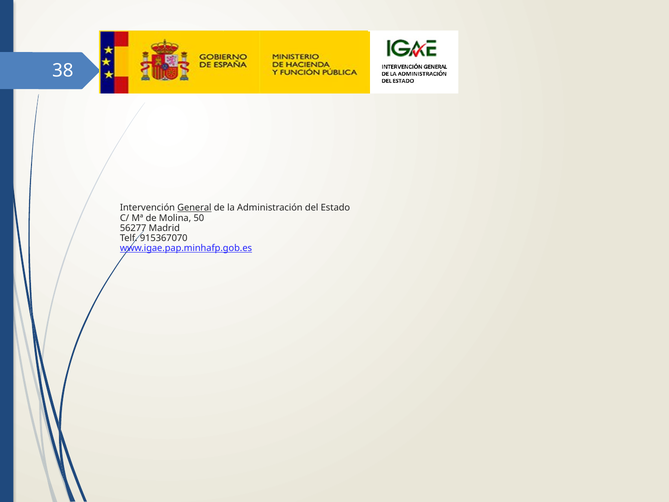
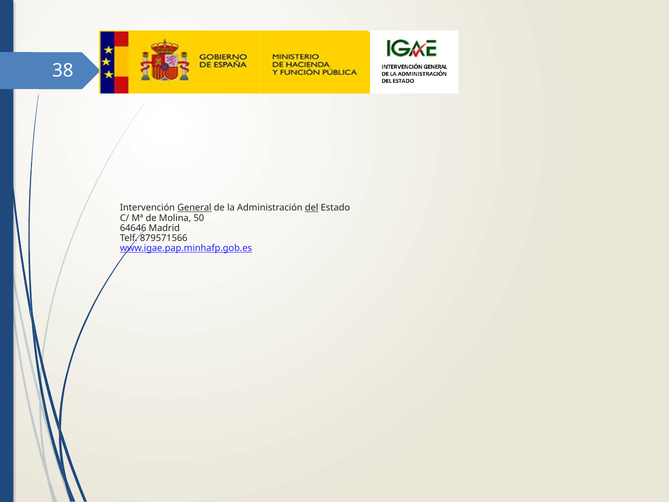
del underline: none -> present (312, 208)
56277: 56277 -> 64646 (133, 228)
915367070: 915367070 -> 879571566 (164, 238)
